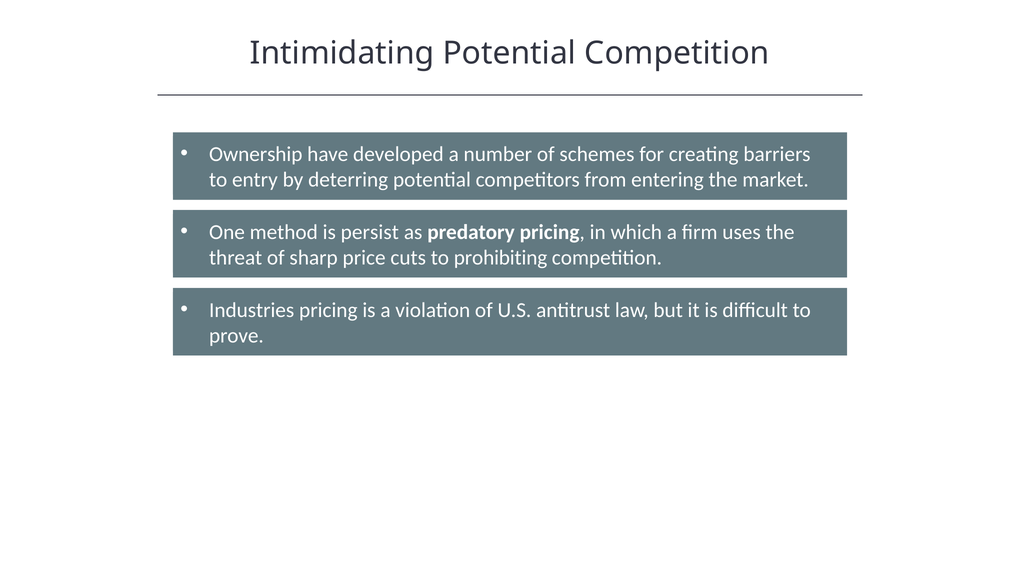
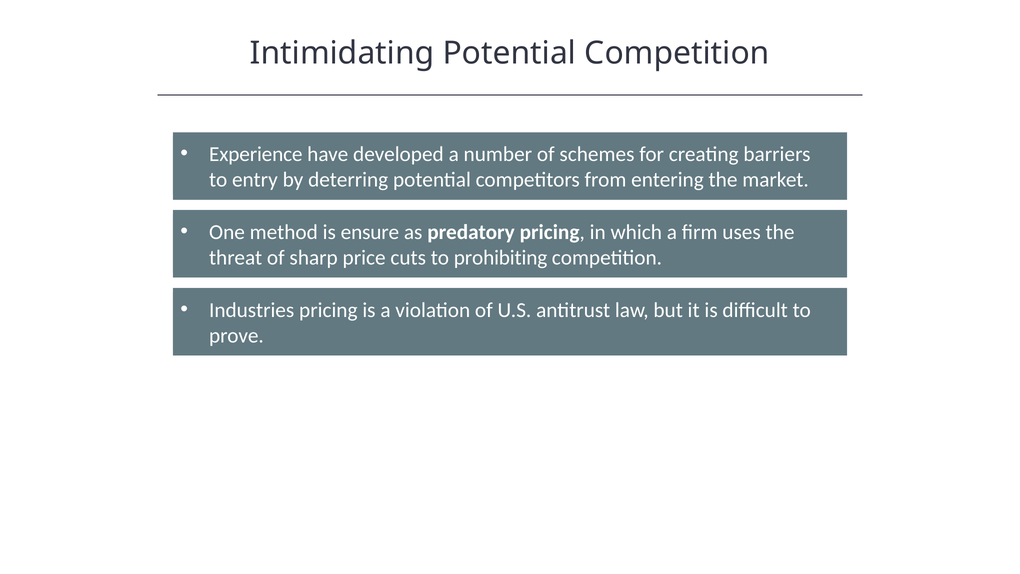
Ownership: Ownership -> Experience (256, 154)
persist: persist -> ensure (370, 232)
